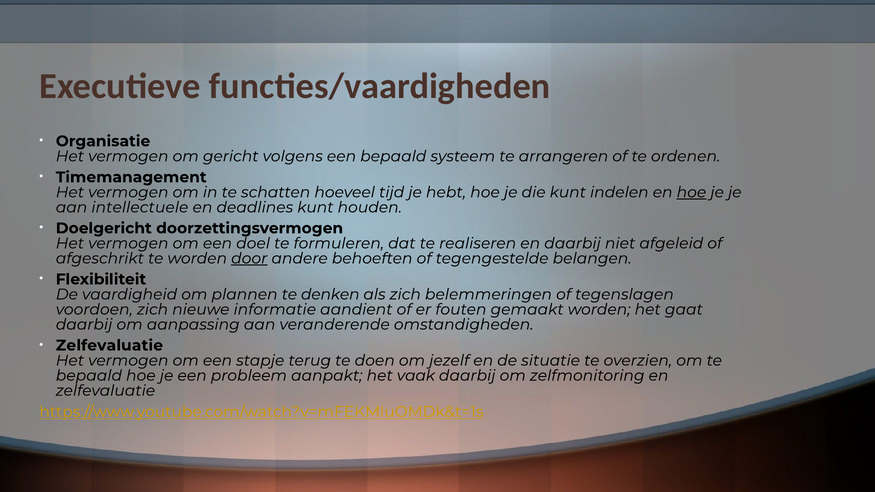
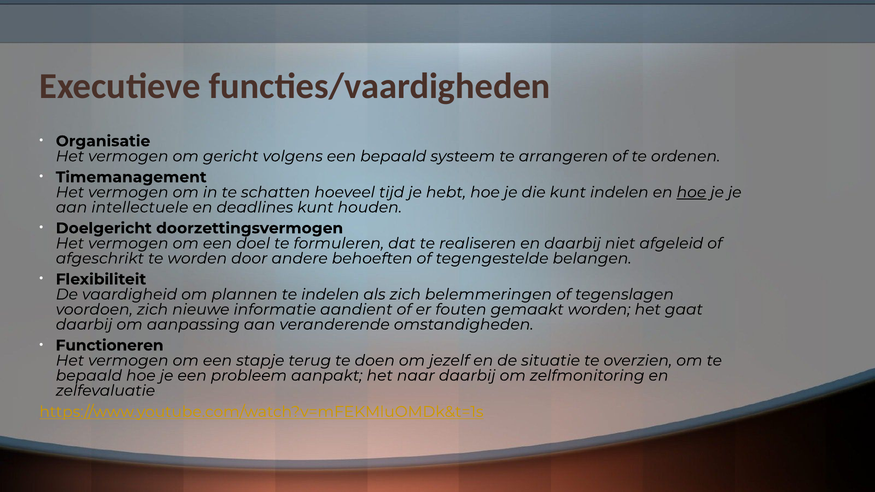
door underline: present -> none (249, 258)
te denken: denken -> indelen (330, 294)
Zelfevaluatie: Zelfevaluatie -> Functioneren (110, 346)
vaak: vaak -> naar (416, 376)
